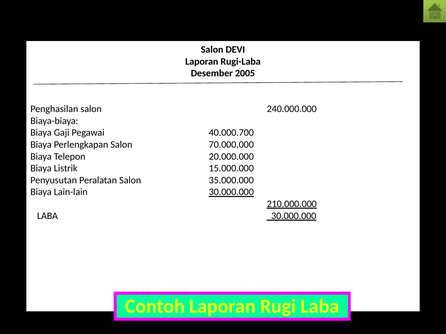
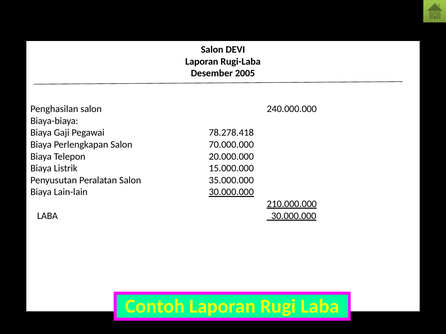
40.000.700: 40.000.700 -> 78.278.418 (231, 133)
